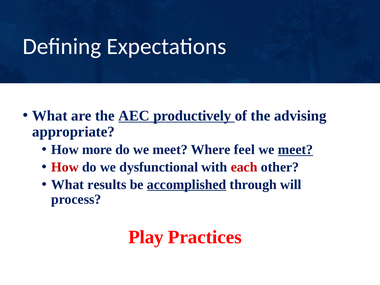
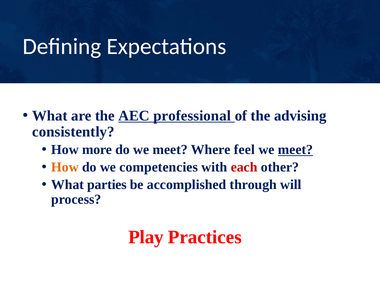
productively: productively -> professional (192, 116)
appropriate: appropriate -> consistently (73, 132)
How colour: red -> orange (65, 167)
dysfunctional: dysfunctional -> competencies (159, 167)
results: results -> parties (107, 185)
accomplished underline: present -> none (187, 185)
